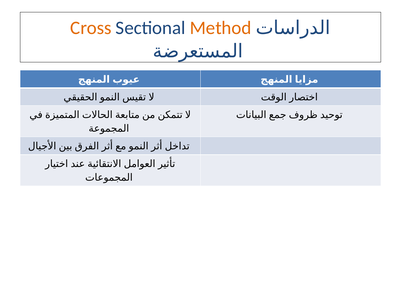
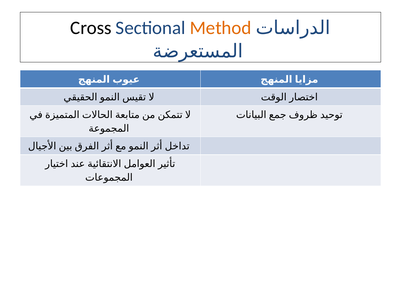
Cross colour: orange -> black (91, 28)
